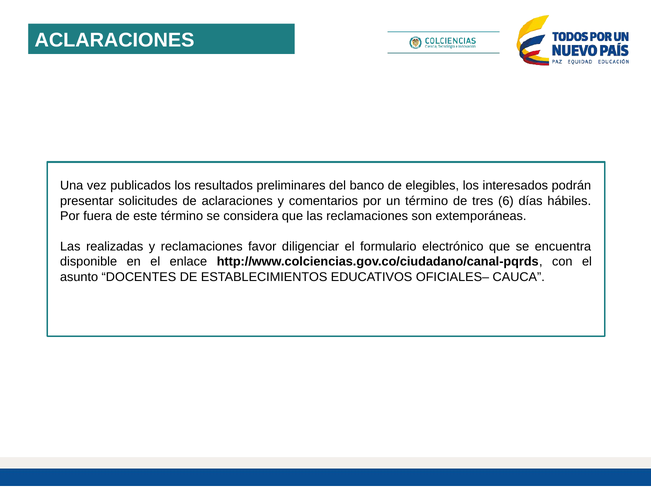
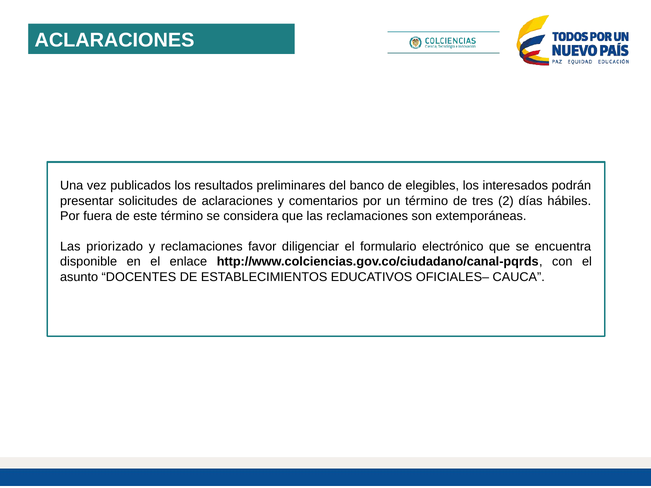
6: 6 -> 2 (506, 201)
realizadas: realizadas -> priorizado (115, 247)
